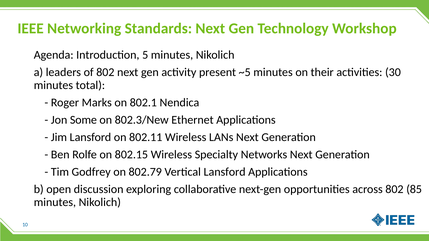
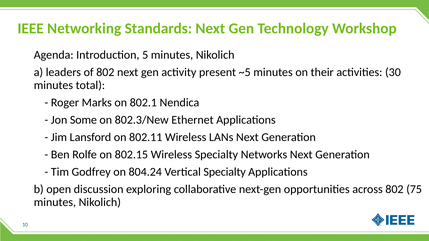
802.79: 802.79 -> 804.24 (145, 172)
Vertical Lansford: Lansford -> Specialty (225, 172)
85: 85 -> 75 (414, 190)
